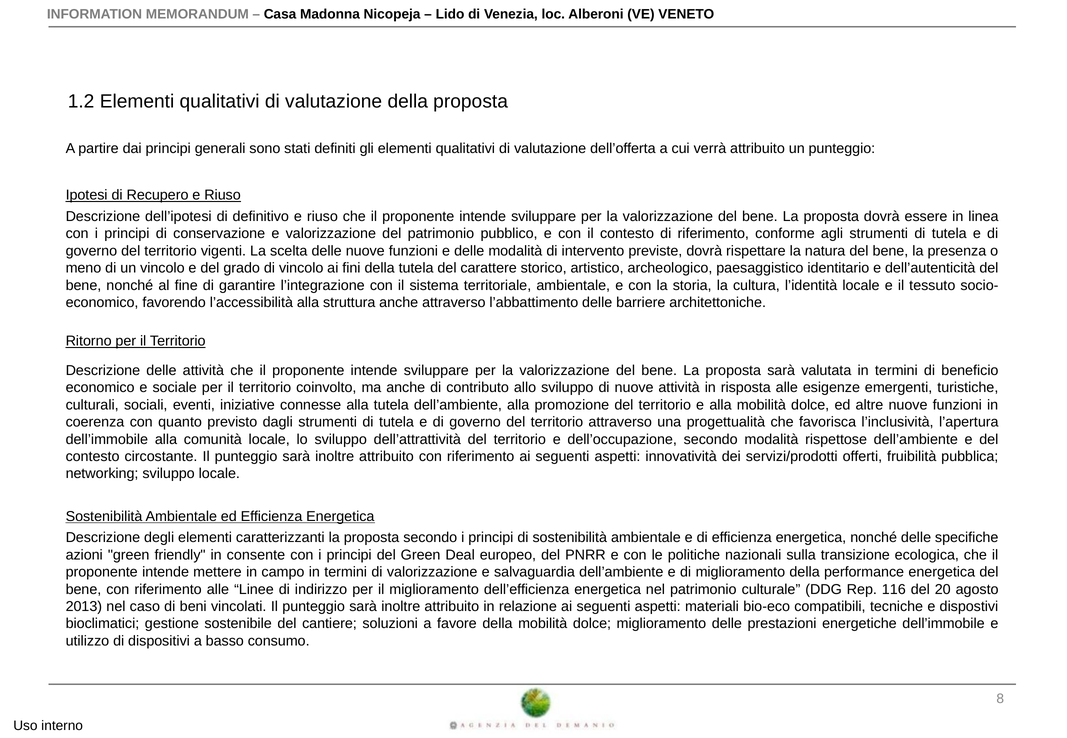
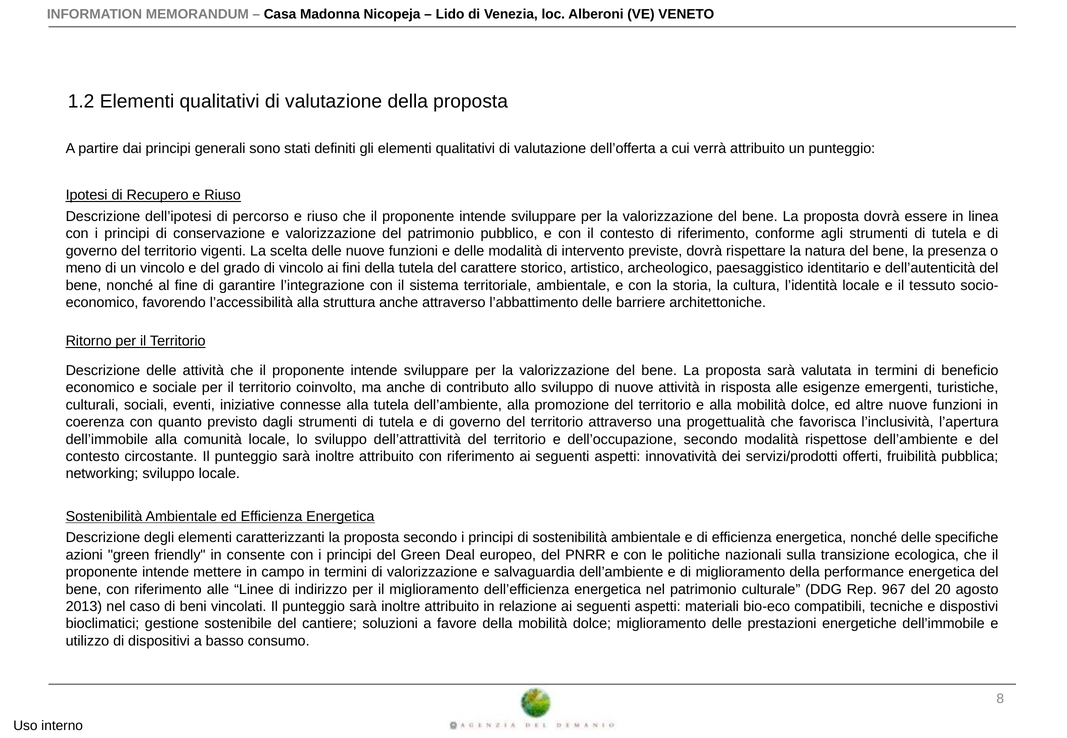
definitivo: definitivo -> percorso (261, 217)
116: 116 -> 967 (894, 590)
